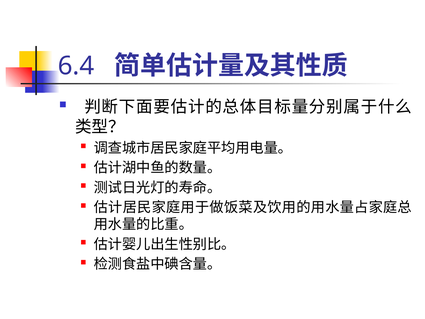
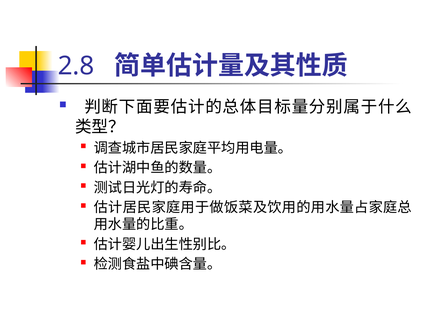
6.4: 6.4 -> 2.8 (76, 66)
